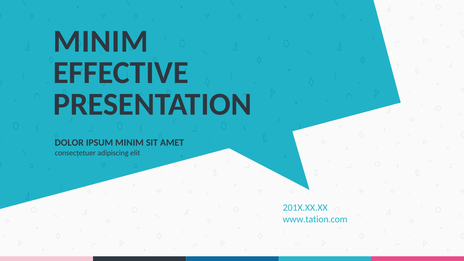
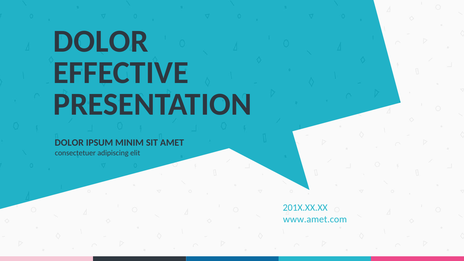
MINIM: MINIM -> DOLOR (101, 41)
www.tation.com: www.tation.com -> www.amet.com (315, 219)
